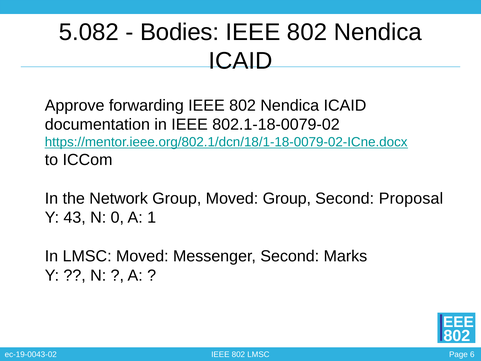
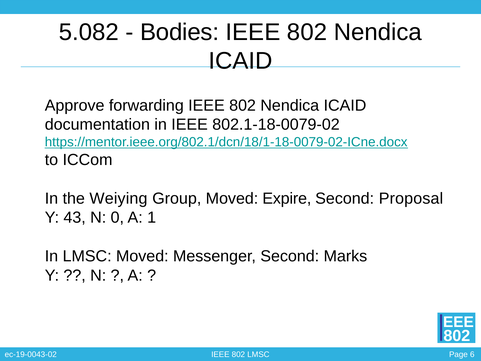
Network: Network -> Weiying (118, 198)
Moved Group: Group -> Expire (287, 198)
